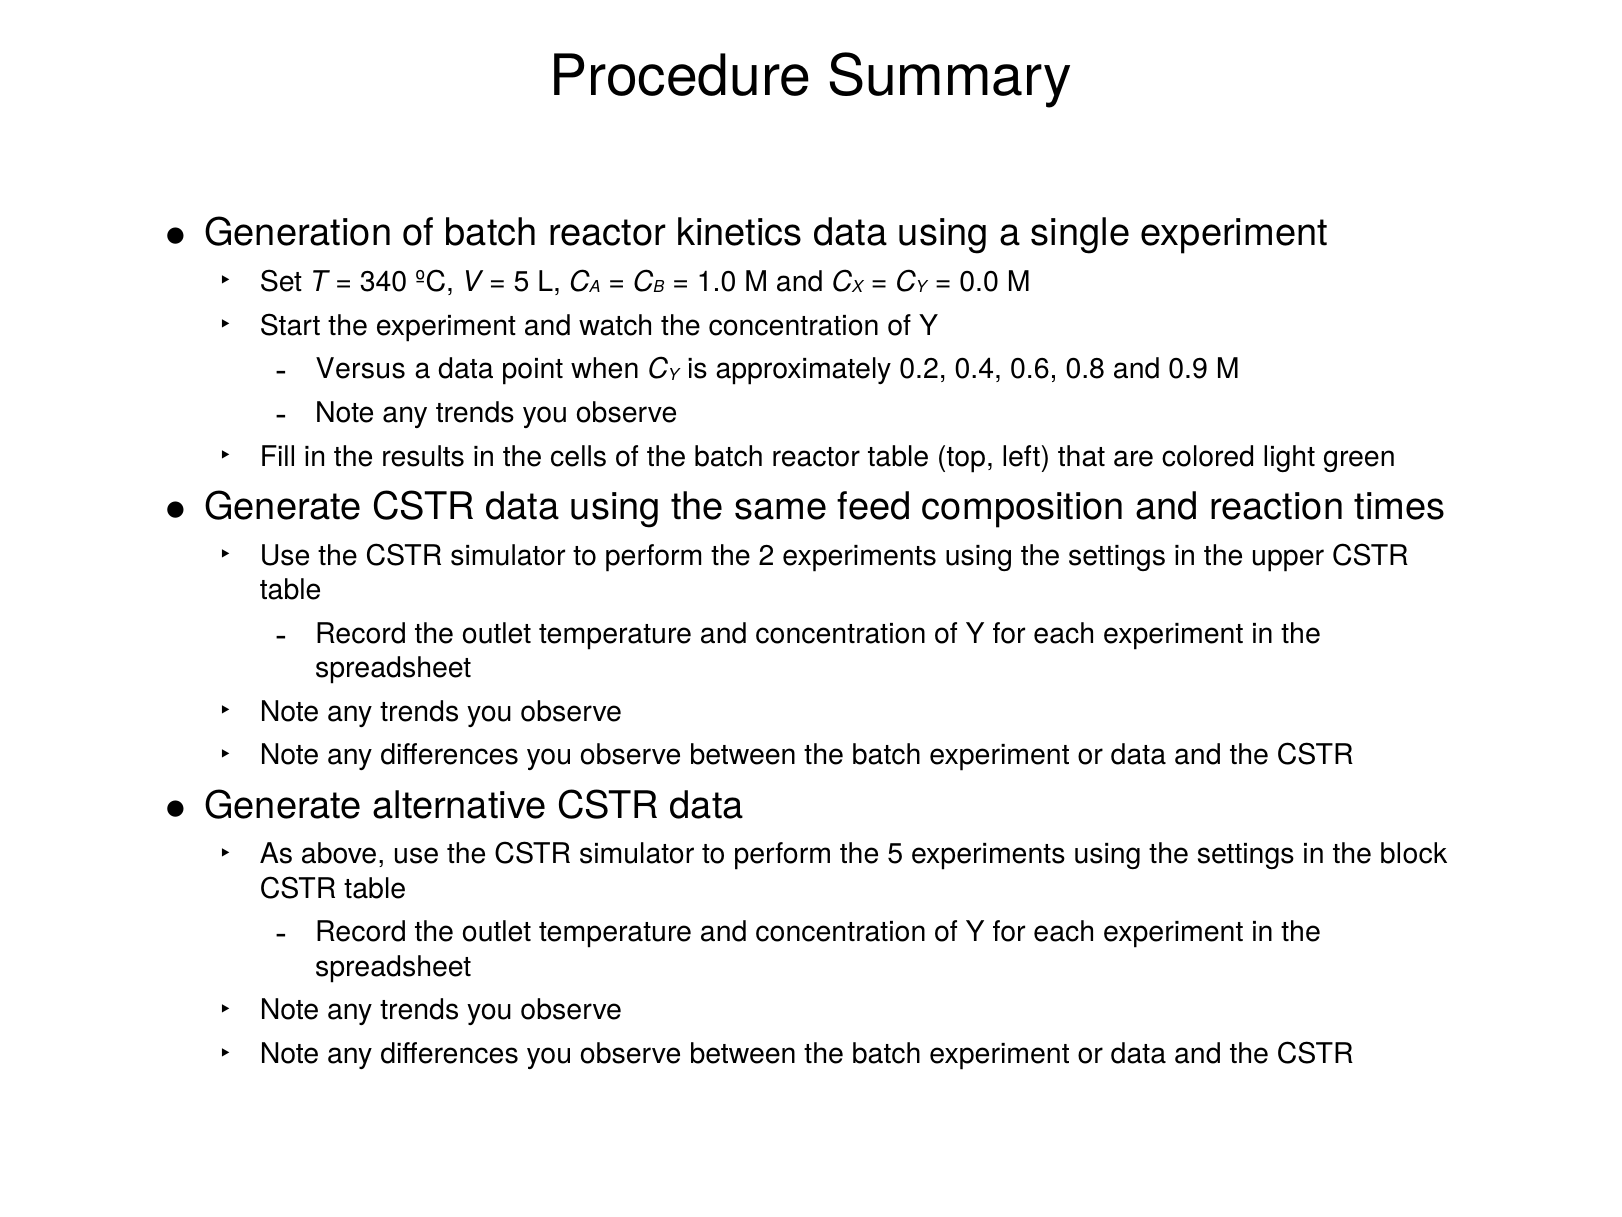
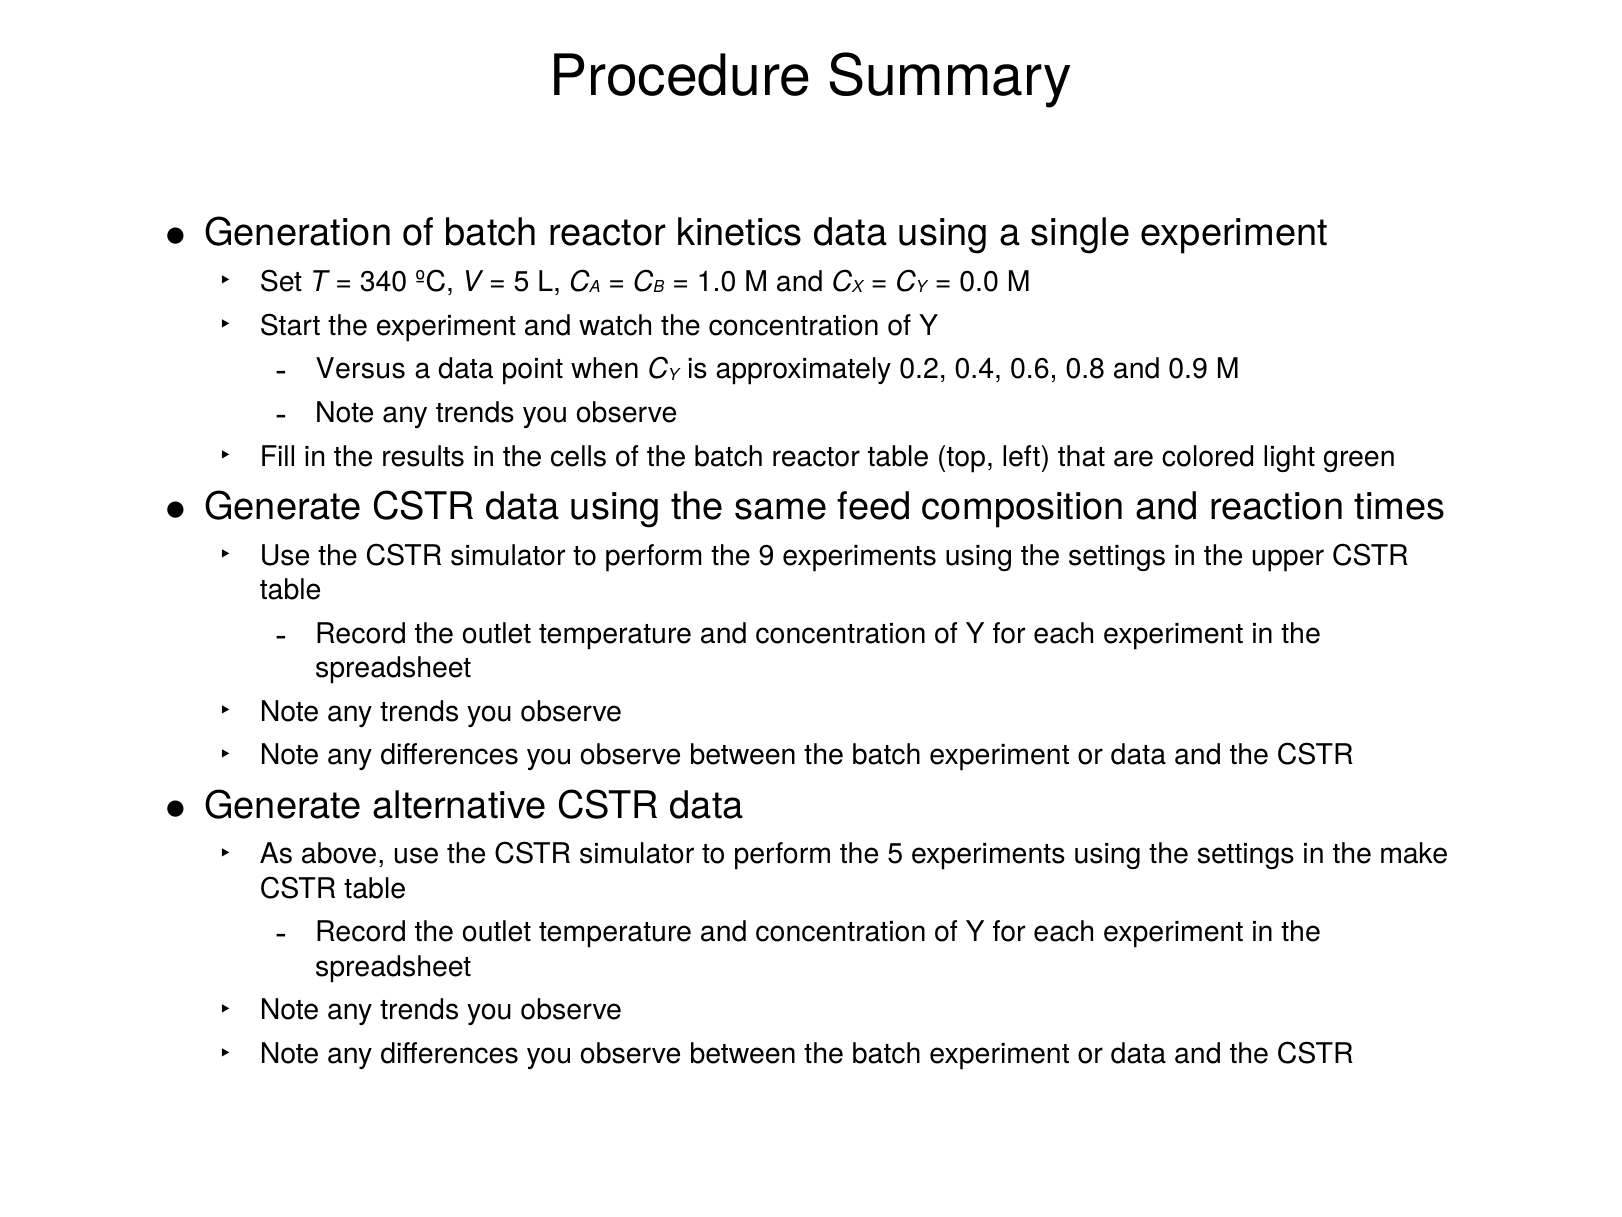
2: 2 -> 9 (767, 556)
block: block -> make (1414, 854)
